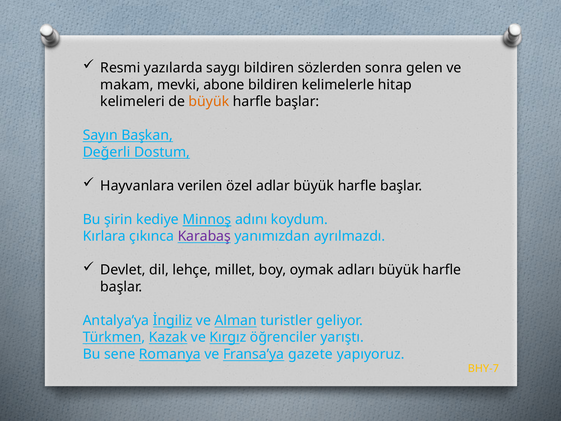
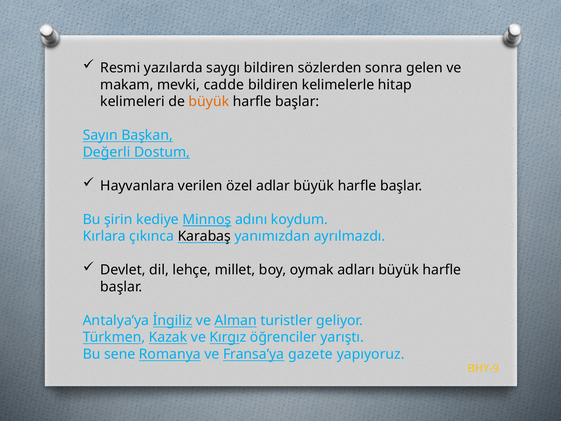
abone: abone -> cadde (224, 85)
Karabaş colour: purple -> black (204, 236)
BHY-7: BHY-7 -> BHY-9 (483, 368)
